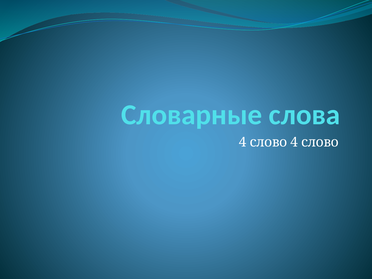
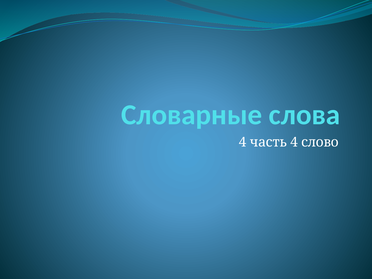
слово: слово -> часть (268, 142)
